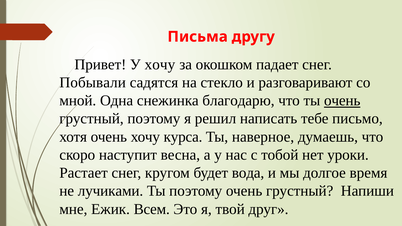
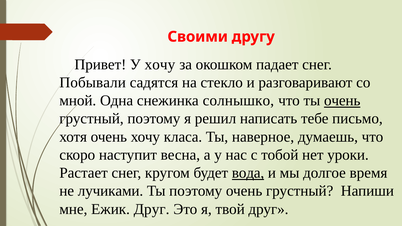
Письма: Письма -> Своими (198, 37)
благодарю: благодарю -> солнышко (238, 101)
курса: курса -> класа (183, 137)
вода underline: none -> present (248, 173)
Ежик Всем: Всем -> Друг (152, 209)
